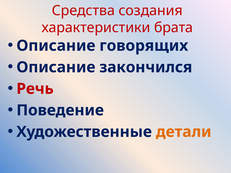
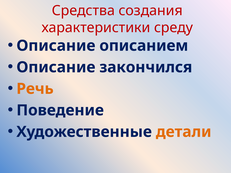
брата: брата -> среду (174, 28)
говорящих: говорящих -> описанием (144, 46)
Речь colour: red -> orange (35, 89)
